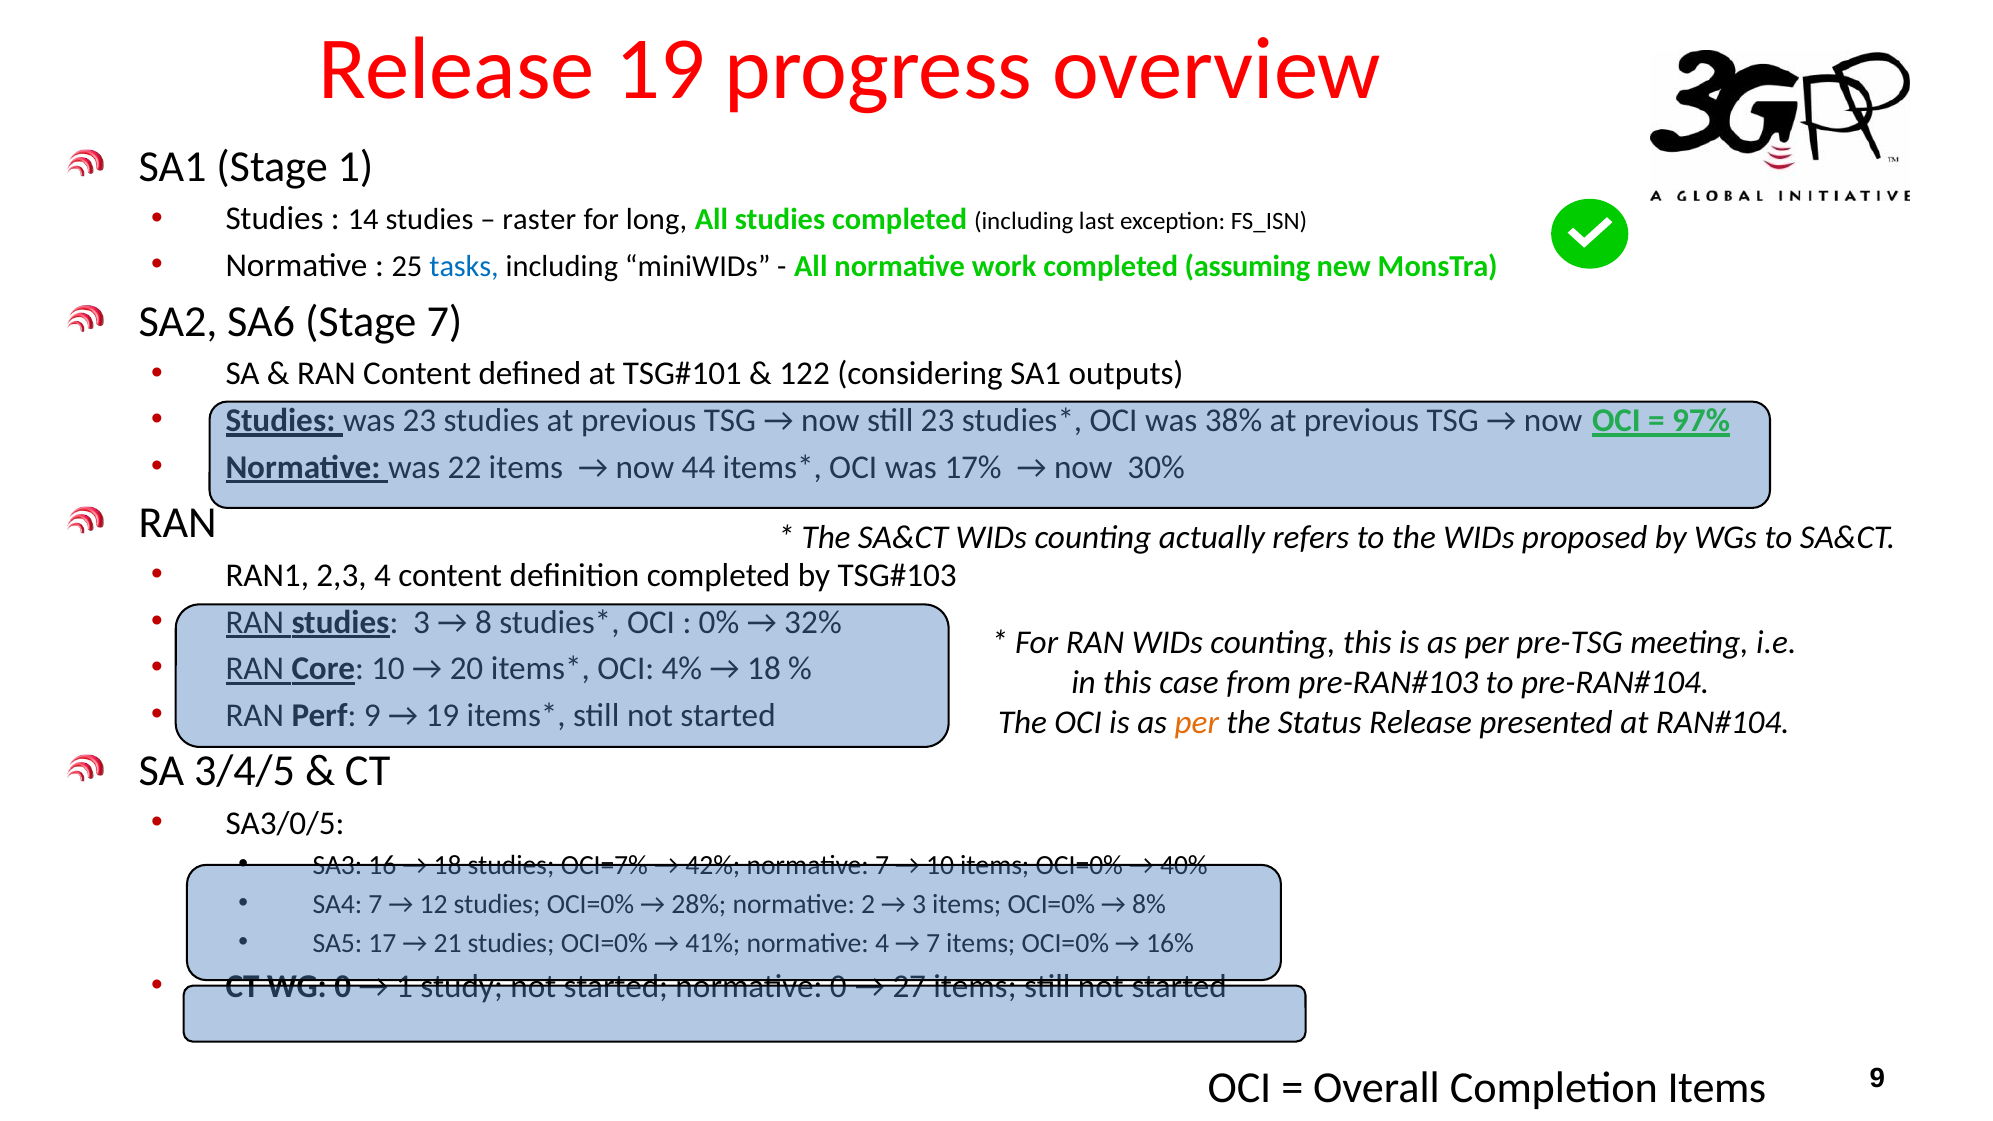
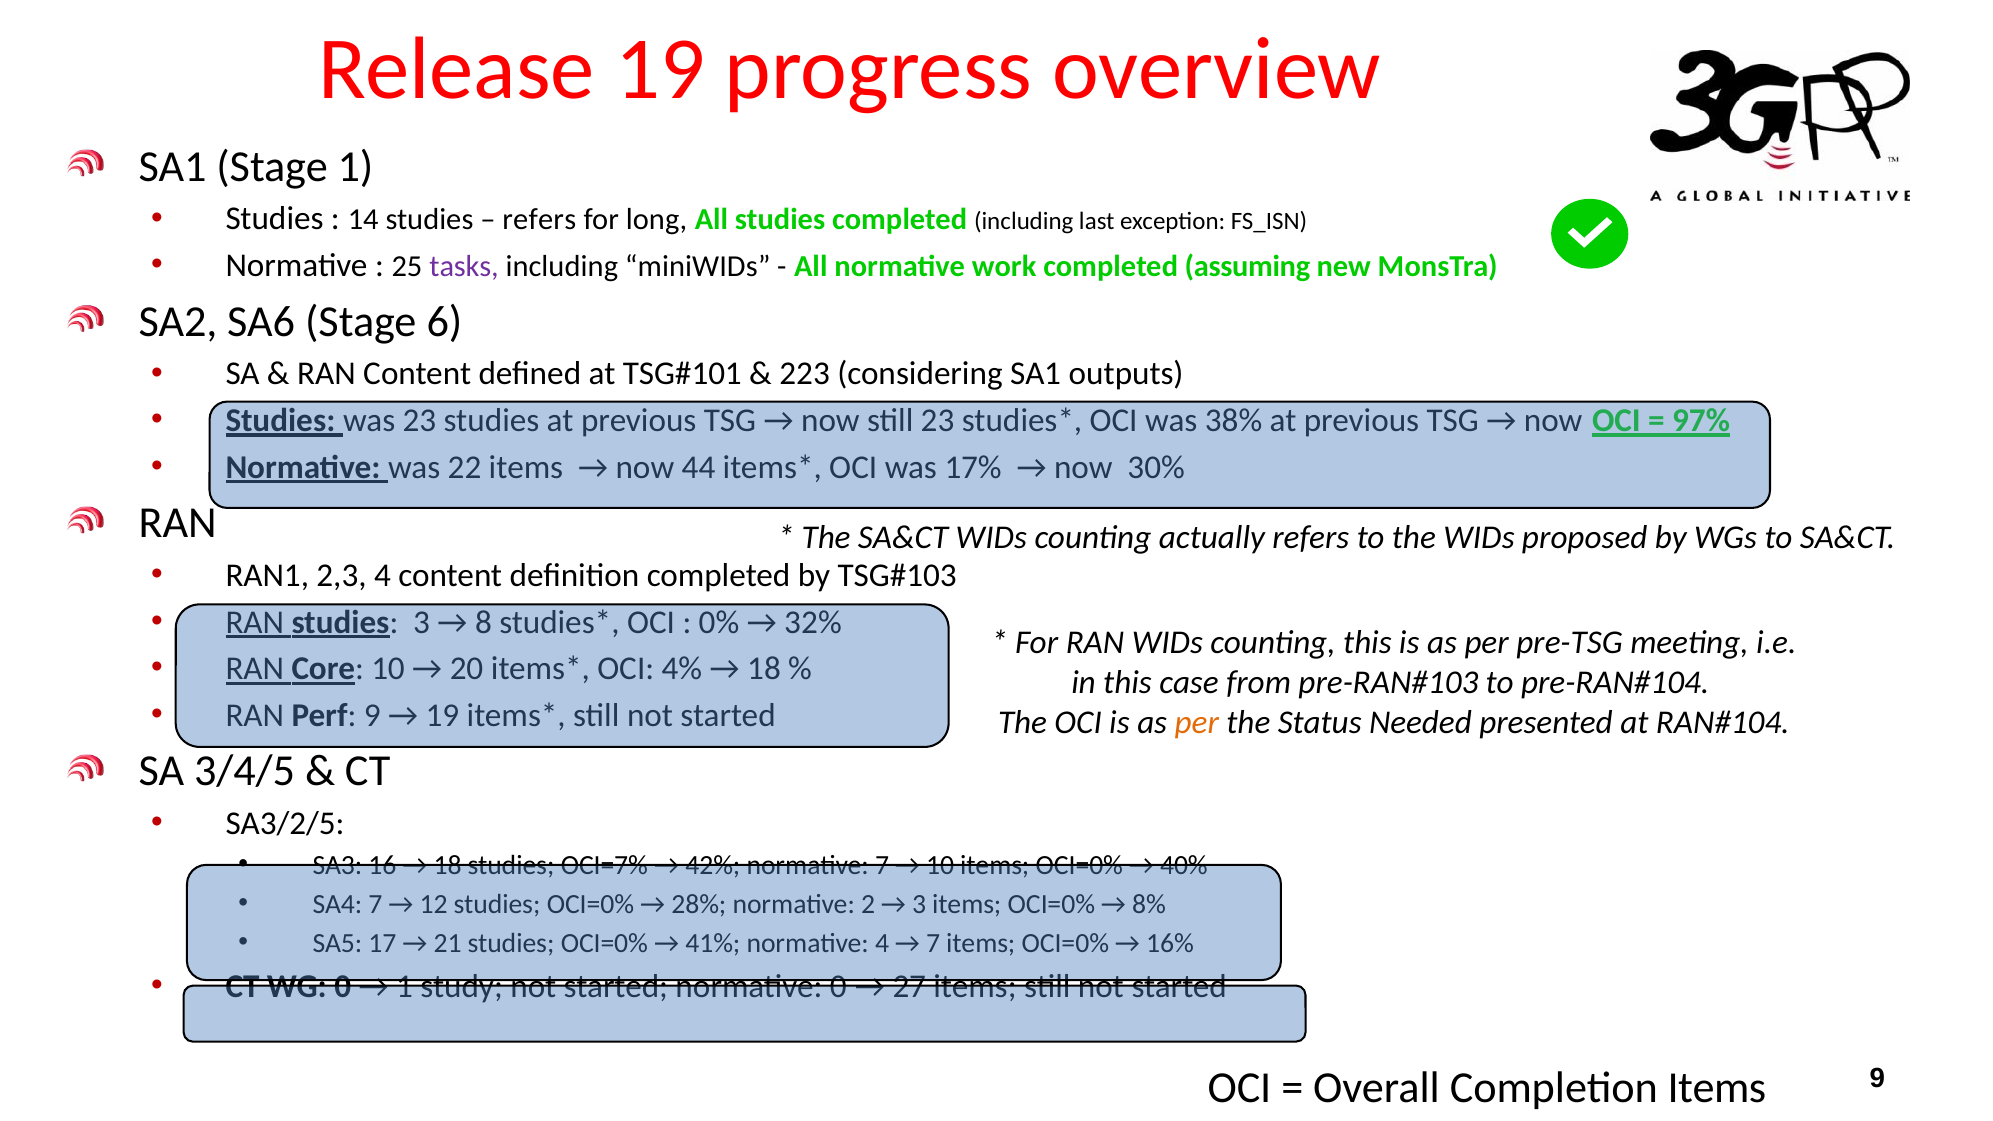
raster: raster -> refers (539, 220)
tasks colour: blue -> purple (464, 266)
Stage 7: 7 -> 6 (444, 322)
122: 122 -> 223 (805, 374)
Status Release: Release -> Needed (1420, 723)
SA3/0/5: SA3/0/5 -> SA3/2/5 (285, 824)
